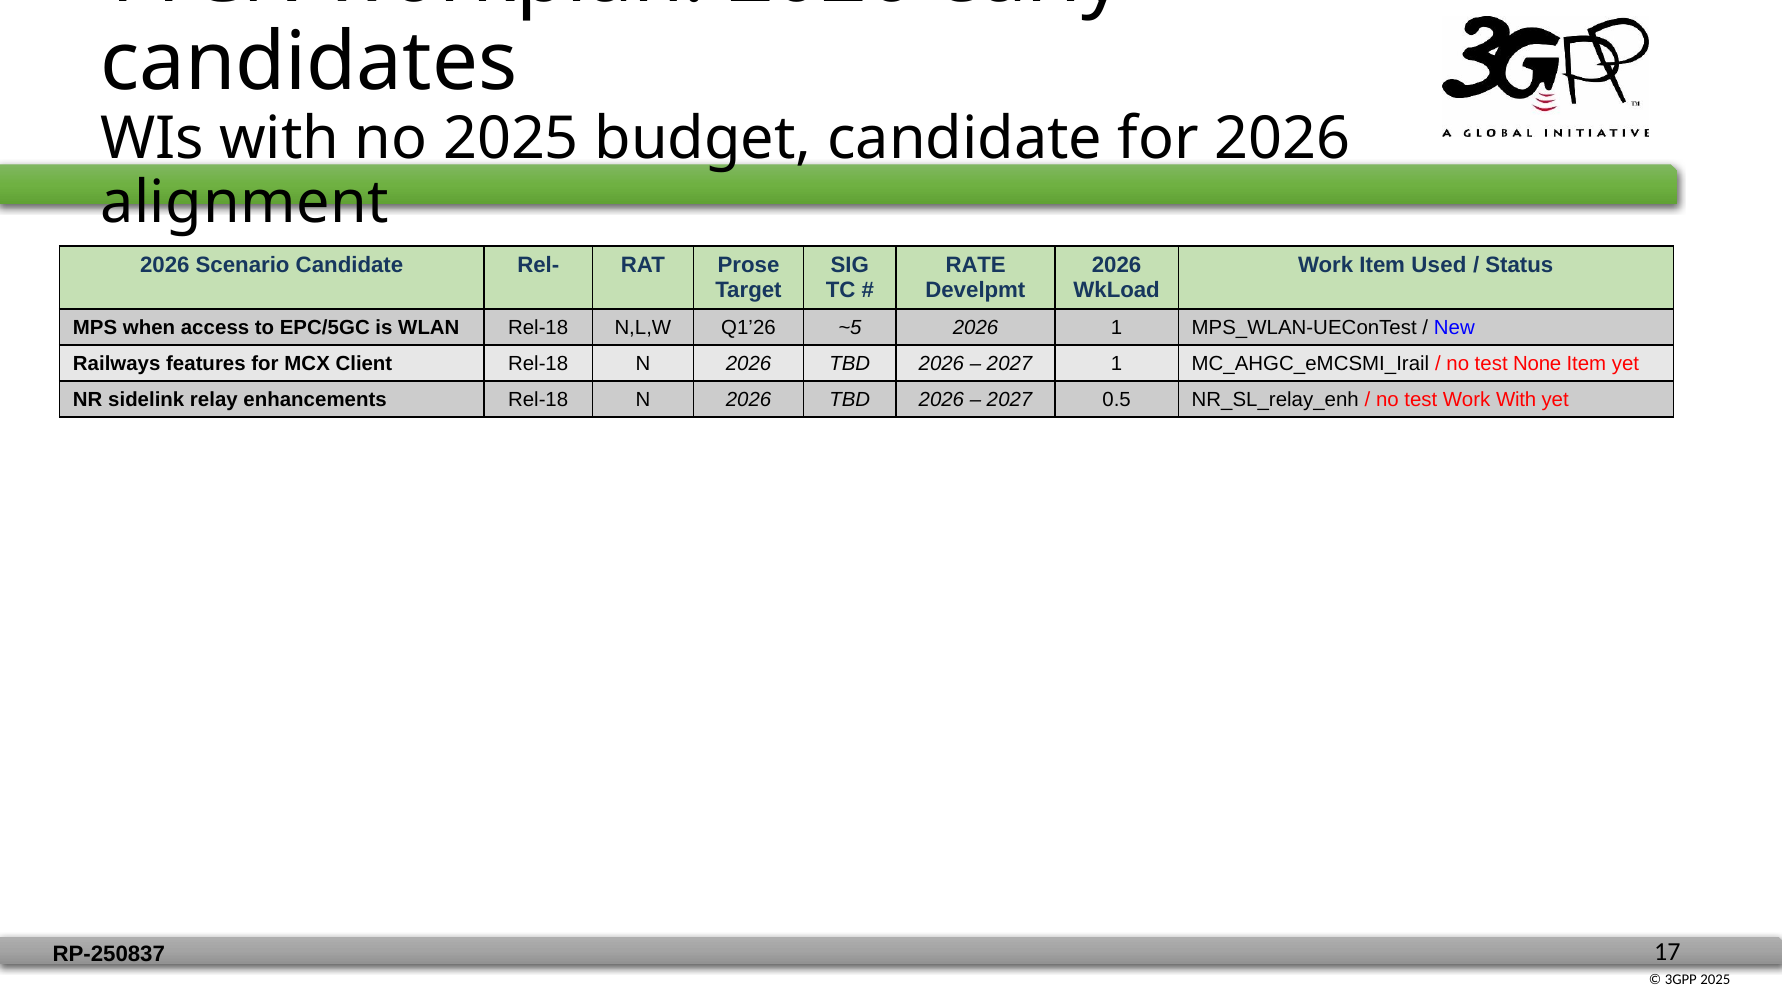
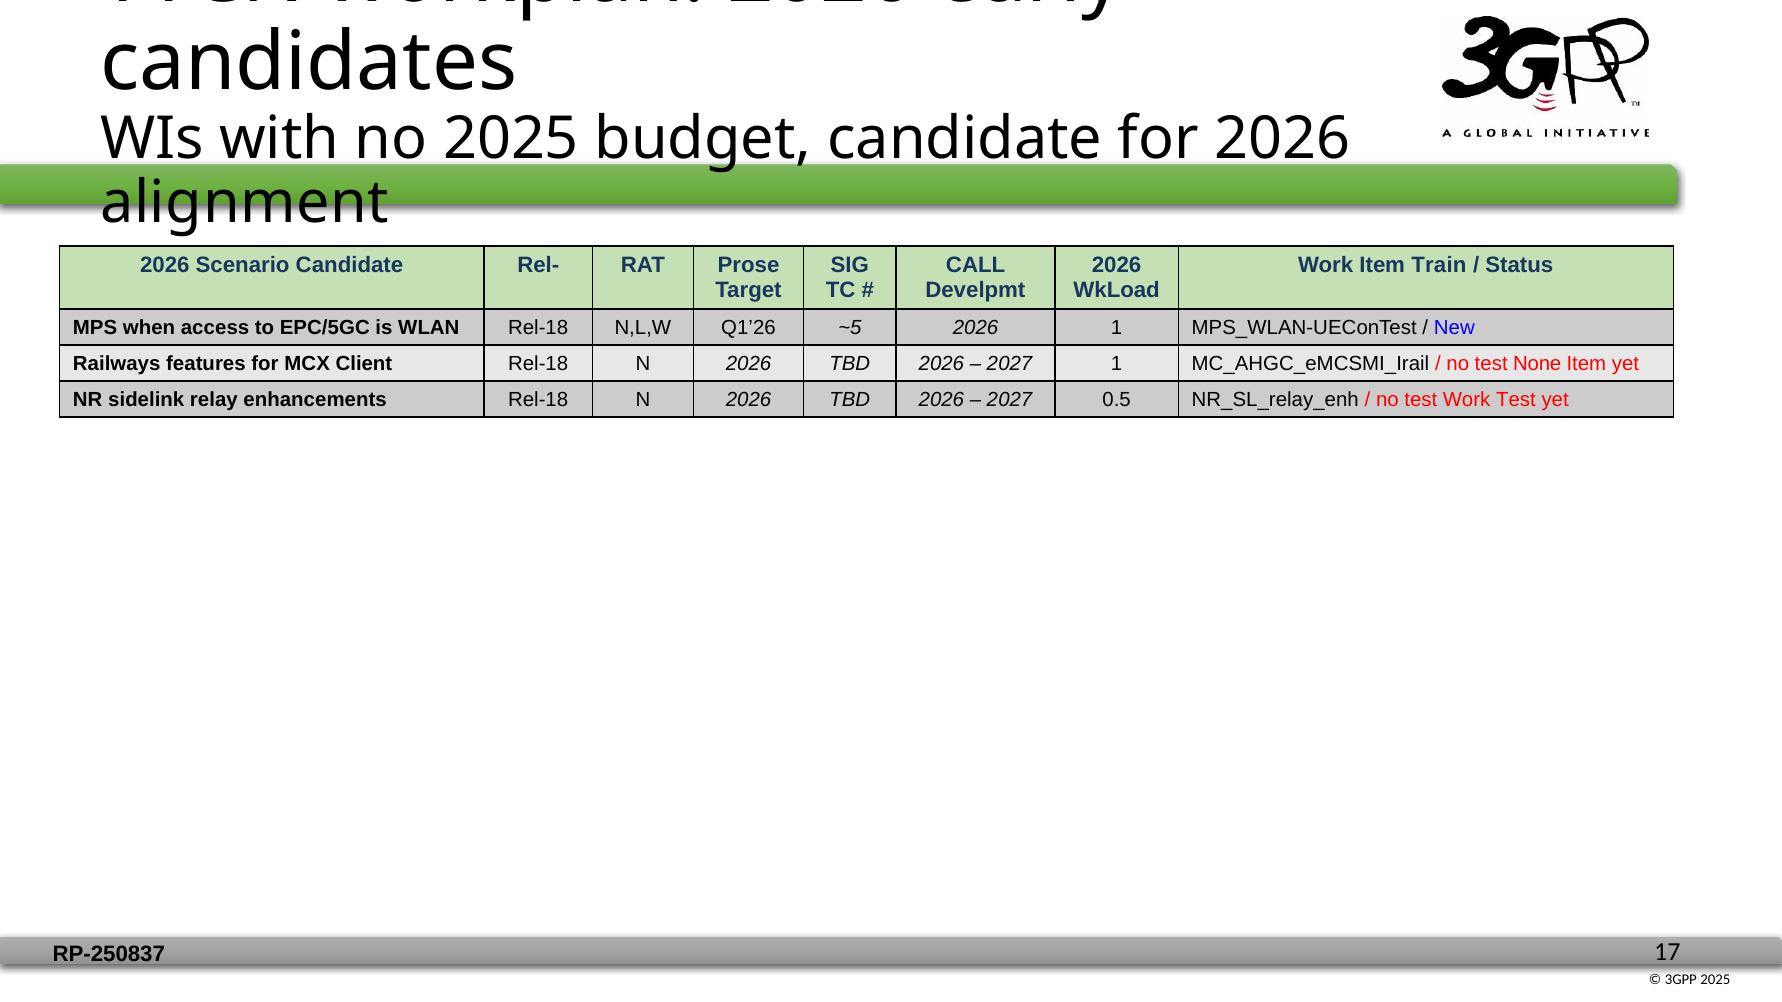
RATE: RATE -> CALL (976, 265)
Used: Used -> Train (1439, 265)
Work With: With -> Test (1516, 400)
